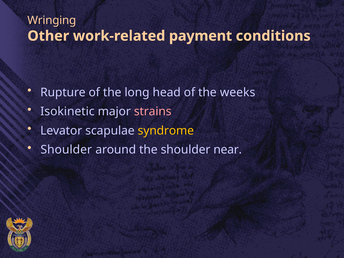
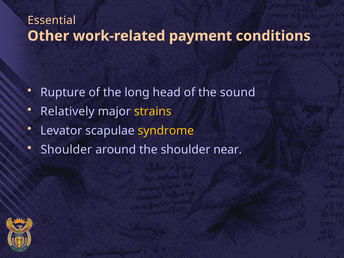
Wringing: Wringing -> Essential (52, 20)
weeks: weeks -> sound (238, 92)
Isokinetic: Isokinetic -> Relatively (67, 112)
strains colour: pink -> yellow (153, 112)
